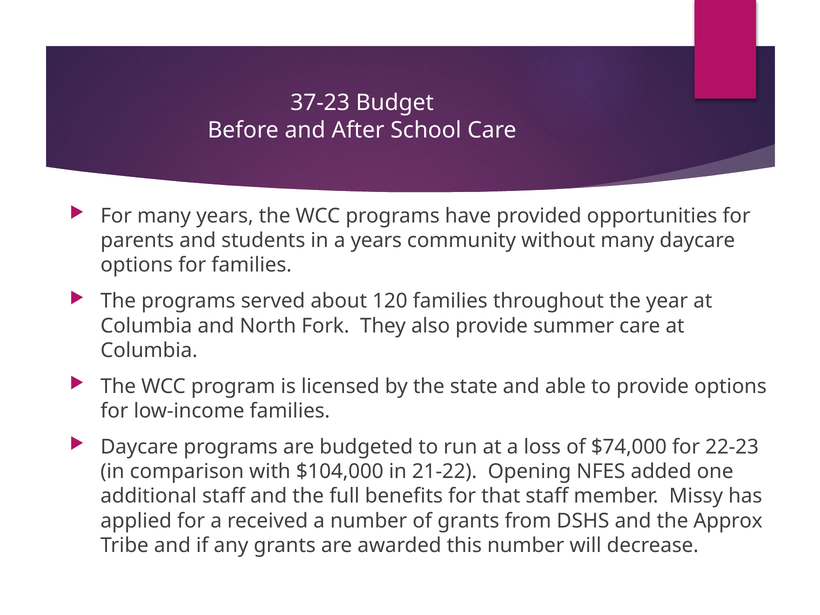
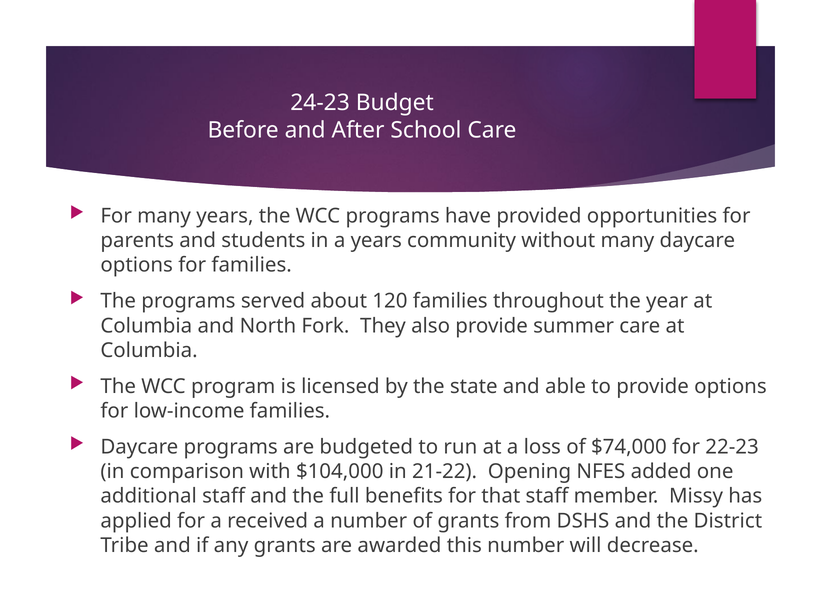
37-23: 37-23 -> 24-23 (320, 103)
Approx: Approx -> District (728, 521)
